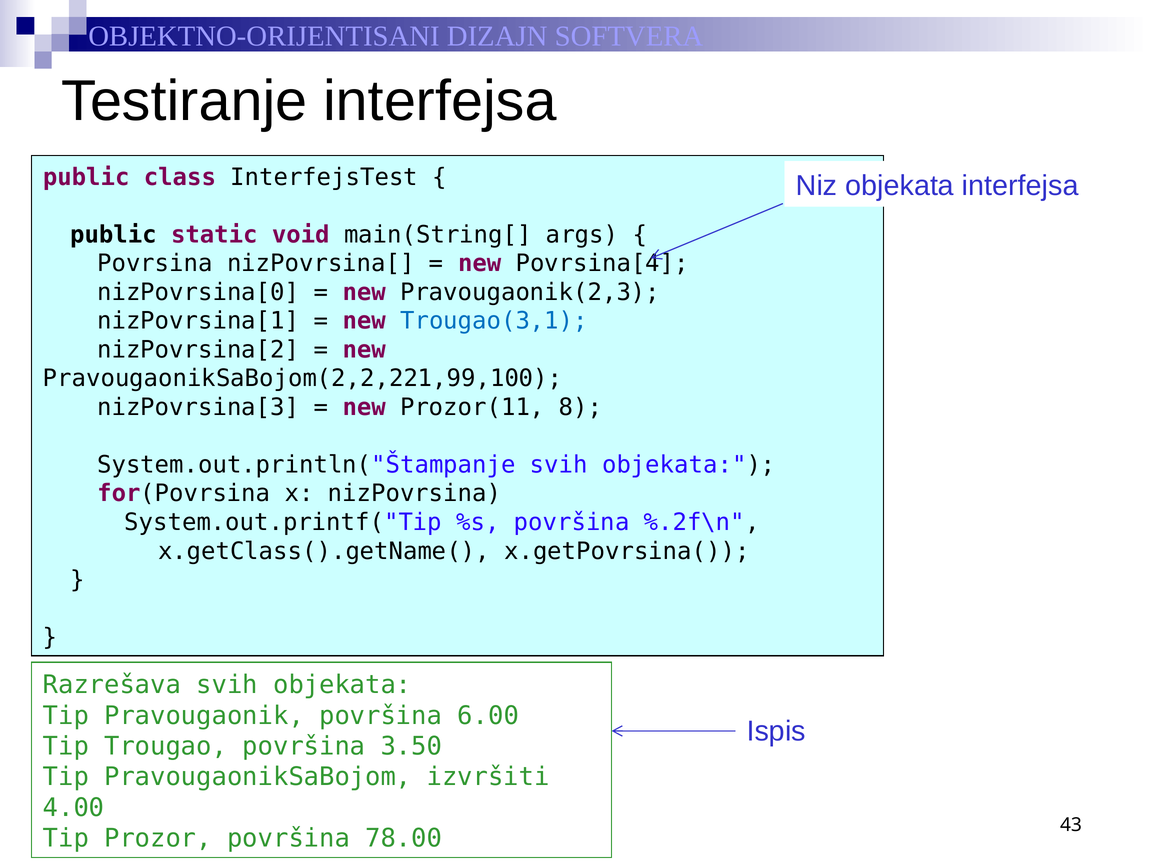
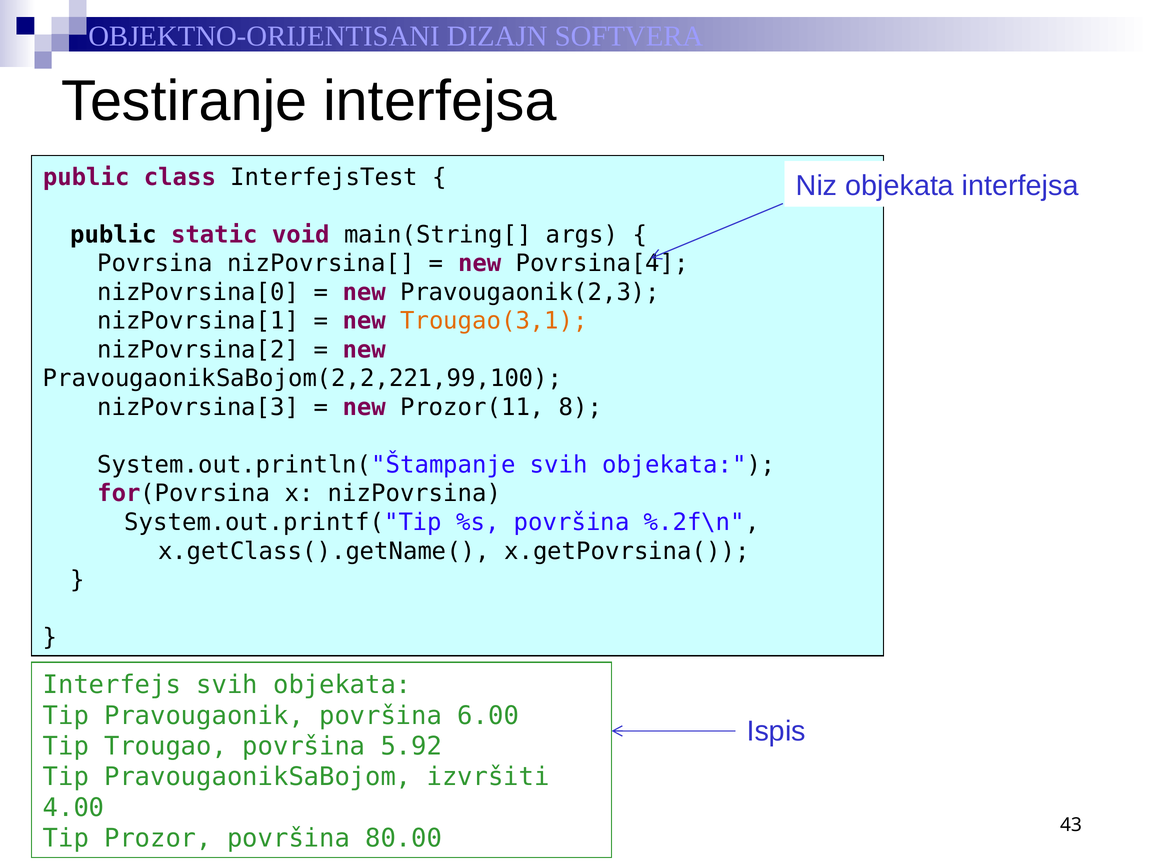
Trougao(3,1 colour: blue -> orange (494, 321)
Razrešava: Razrešava -> Interfejs (112, 685)
3.50: 3.50 -> 5.92 (411, 747)
78.00: 78.00 -> 80.00 (404, 839)
